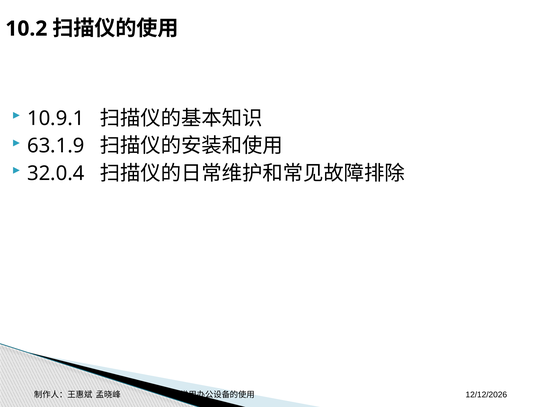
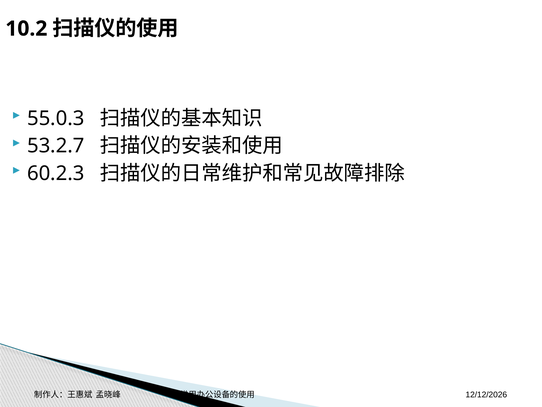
10.9.1: 10.9.1 -> 55.0.3 (56, 118)
63.1.9: 63.1.9 -> 53.2.7 (56, 146)
32.0.4: 32.0.4 -> 60.2.3 (56, 173)
